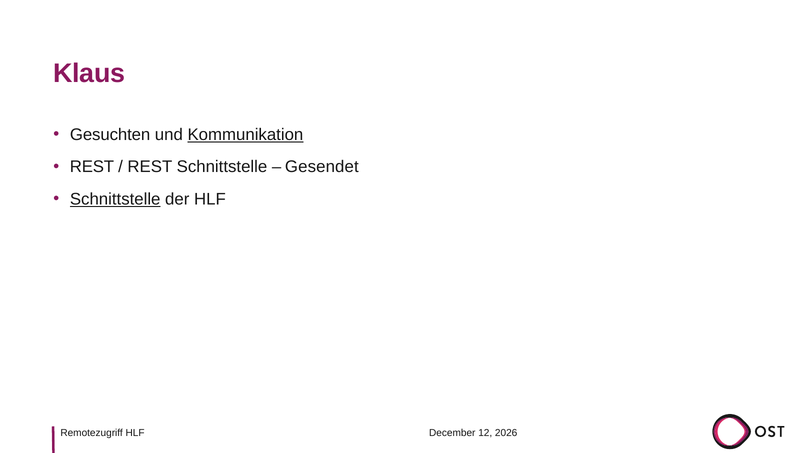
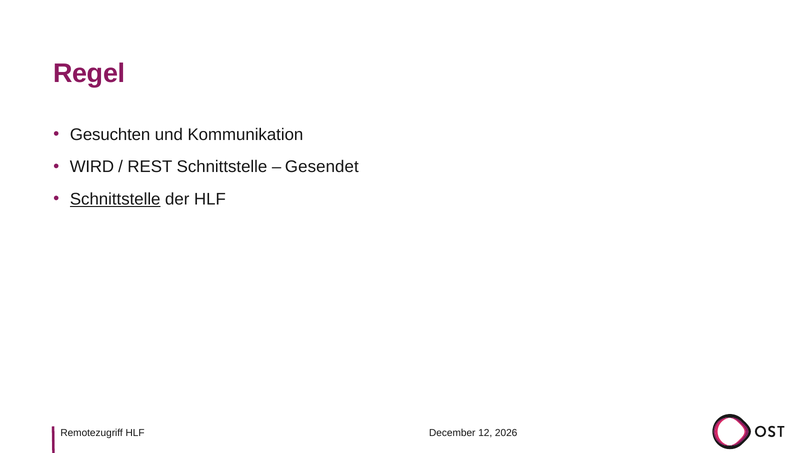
Klaus: Klaus -> Regel (89, 73)
Kommunikation underline: present -> none (245, 135)
REST: REST -> WIRD (92, 167)
